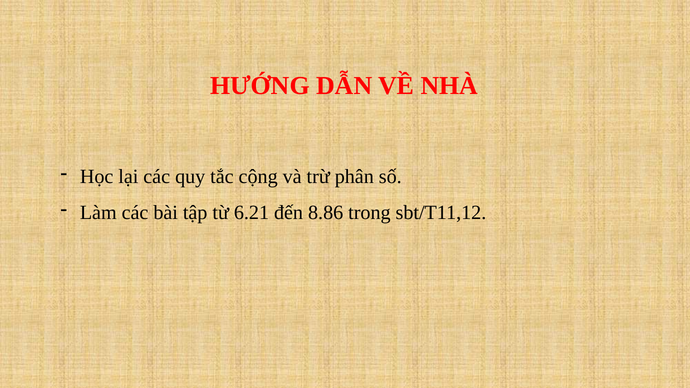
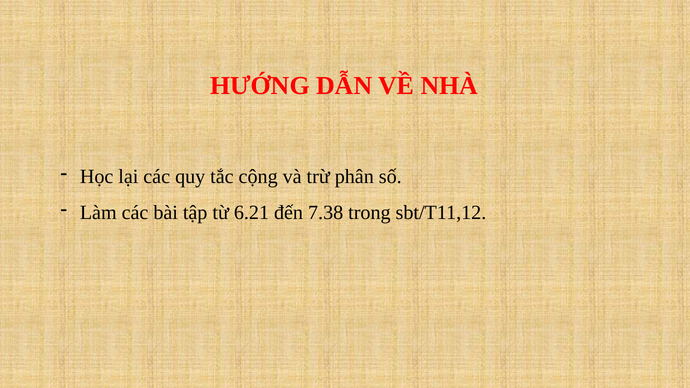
8.86: 8.86 -> 7.38 (326, 213)
